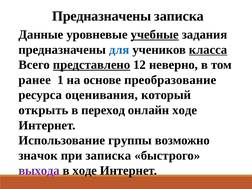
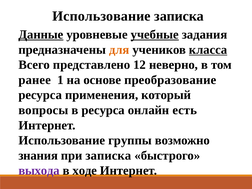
Предназначены: Предназначены -> Использование (101, 16)
Данные underline: none -> present (41, 35)
для colour: blue -> orange (119, 50)
представлено underline: present -> none (92, 65)
оценивания: оценивания -> применения (102, 95)
открыть: открыть -> вопросы (43, 110)
в переход: переход -> ресурса (103, 110)
онлайн ходе: ходе -> есть (185, 110)
значок: значок -> знания (38, 156)
